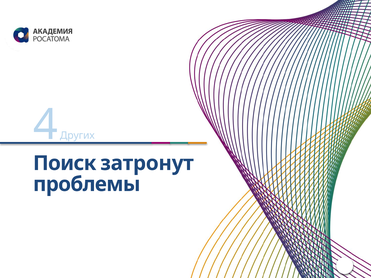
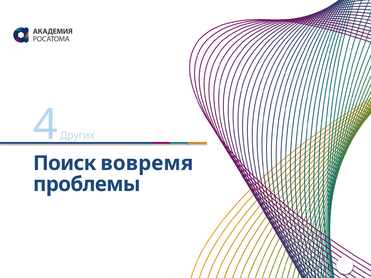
затронут: затронут -> вовремя (147, 163)
